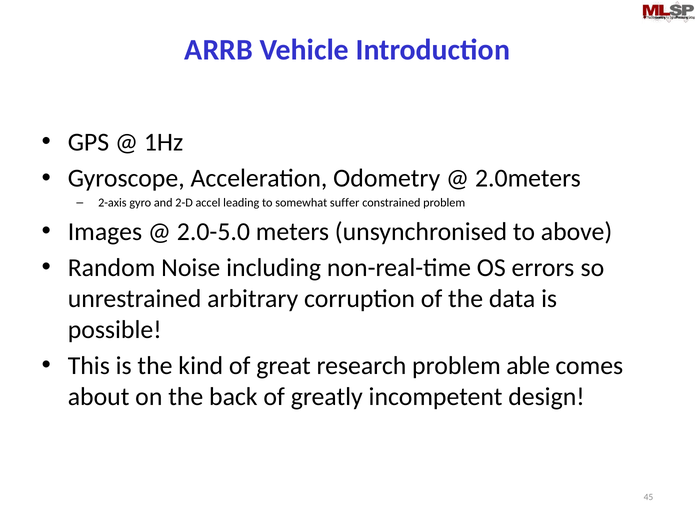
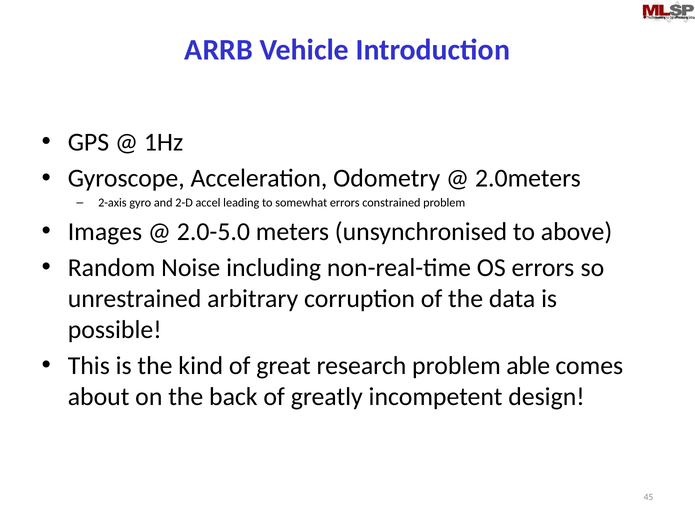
somewhat suffer: suffer -> errors (345, 203)
